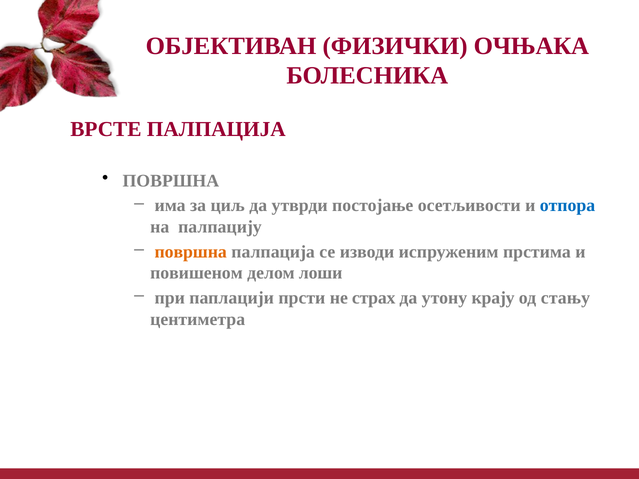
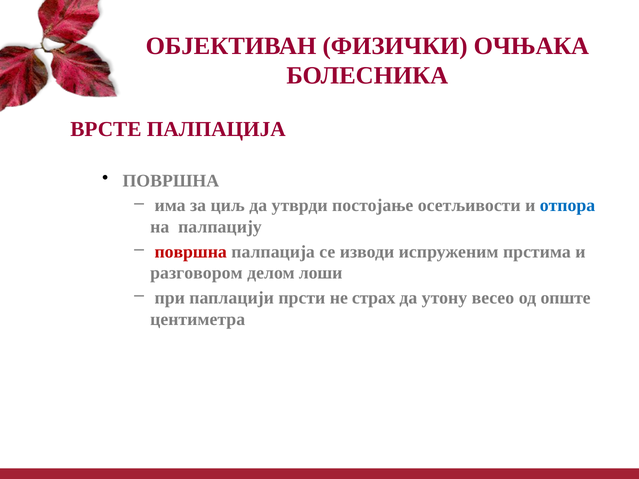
површна colour: orange -> red (191, 252)
повишеном: повишеном -> разговором (196, 273)
крају: крају -> весео (493, 298)
стању: стању -> опште (566, 298)
